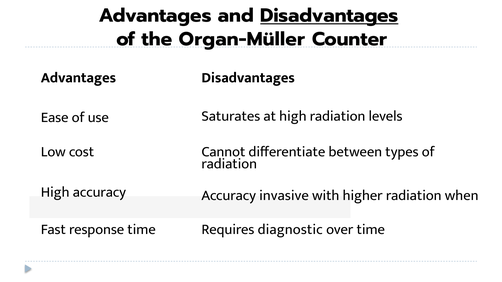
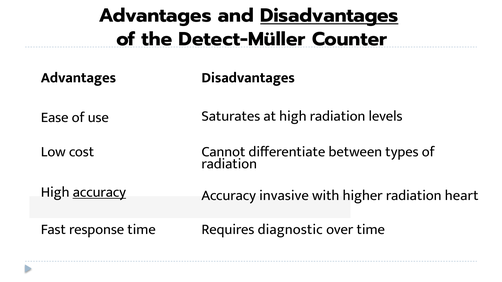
Organ-Müller: Organ-Müller -> Detect-Müller (242, 39)
accuracy underline: none -> present (99, 192)
when: when -> heart (462, 195)
